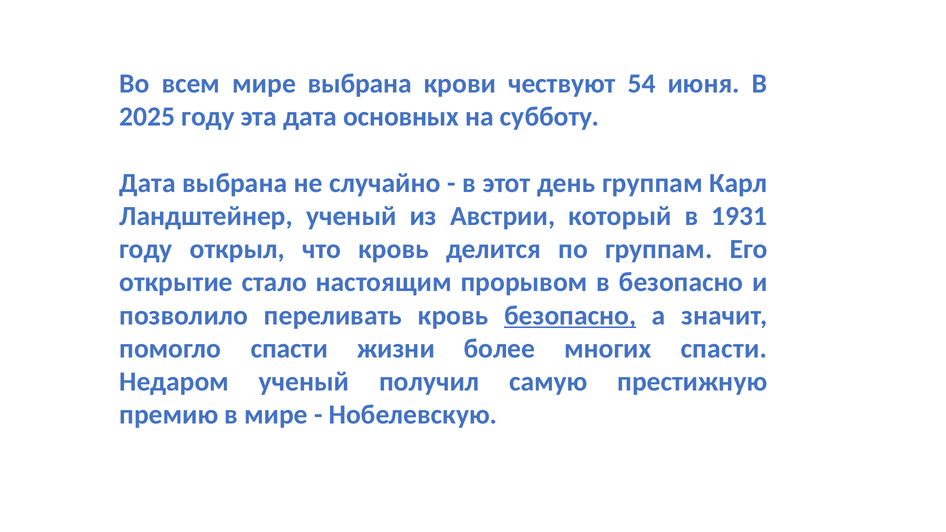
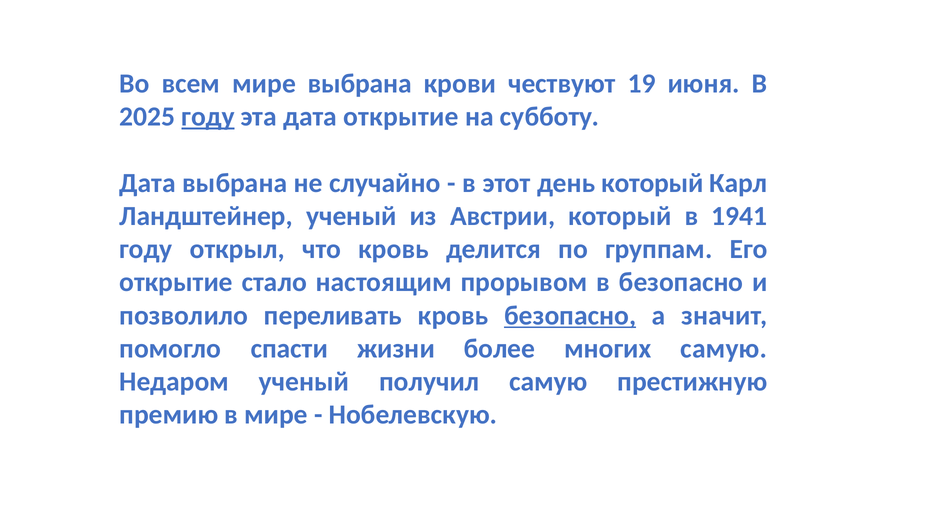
54: 54 -> 19 (642, 84)
году underline: none -> present (208, 117)
дата основных: основных -> открытие (401, 117)
день группам: группам -> который (653, 183)
1931: 1931 -> 1941 (739, 216)
многих спасти: спасти -> самую (724, 349)
